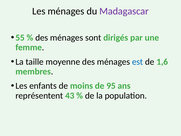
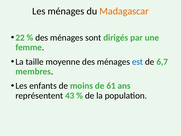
Madagascar colour: purple -> orange (124, 11)
55: 55 -> 22 (20, 38)
1,6: 1,6 -> 6,7 (162, 62)
95: 95 -> 61 (111, 86)
